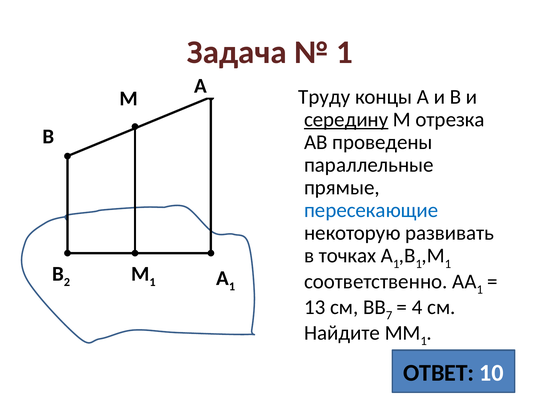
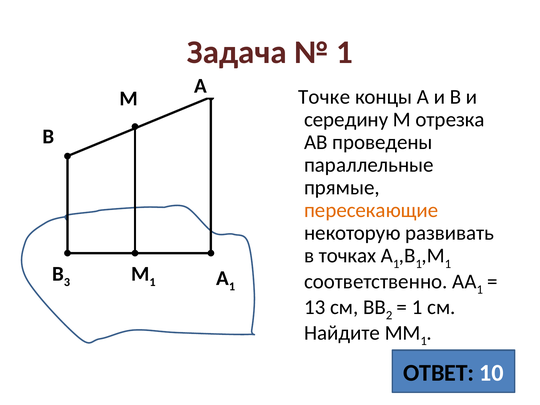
Труду: Труду -> Точке (324, 97)
середину underline: present -> none (346, 120)
пересекающие colour: blue -> orange (371, 210)
2: 2 -> 3 (67, 282)
7: 7 -> 2 (389, 315)
4: 4 -> 1 (417, 307)
